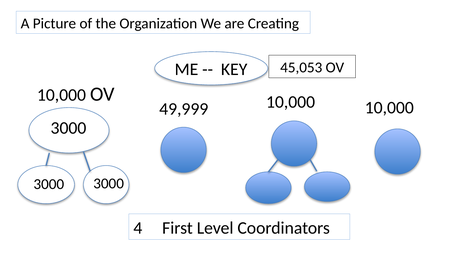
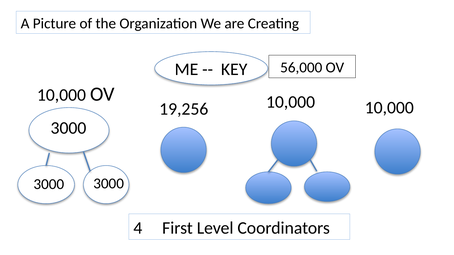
45,053: 45,053 -> 56,000 (301, 68)
49,999: 49,999 -> 19,256 (184, 109)
